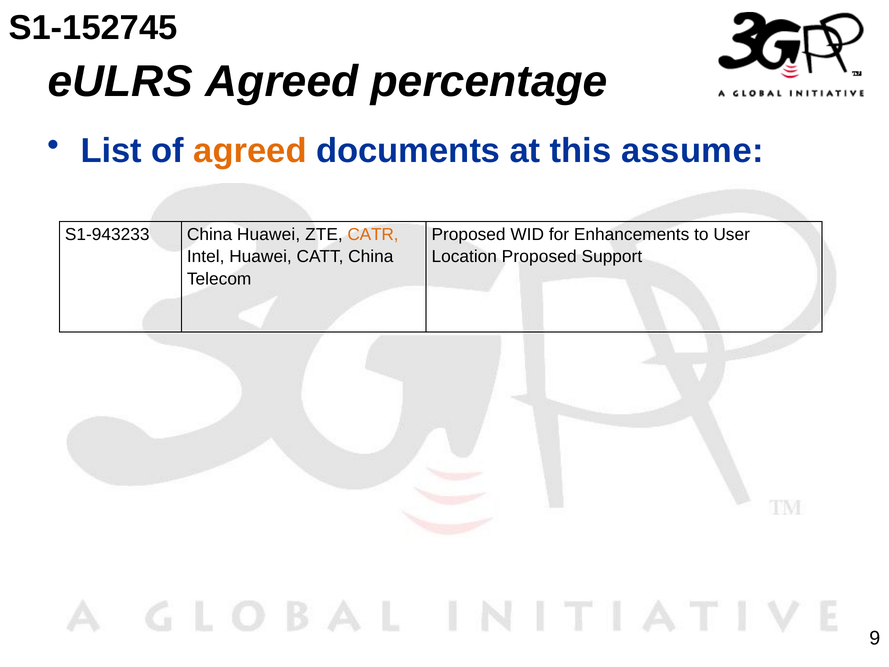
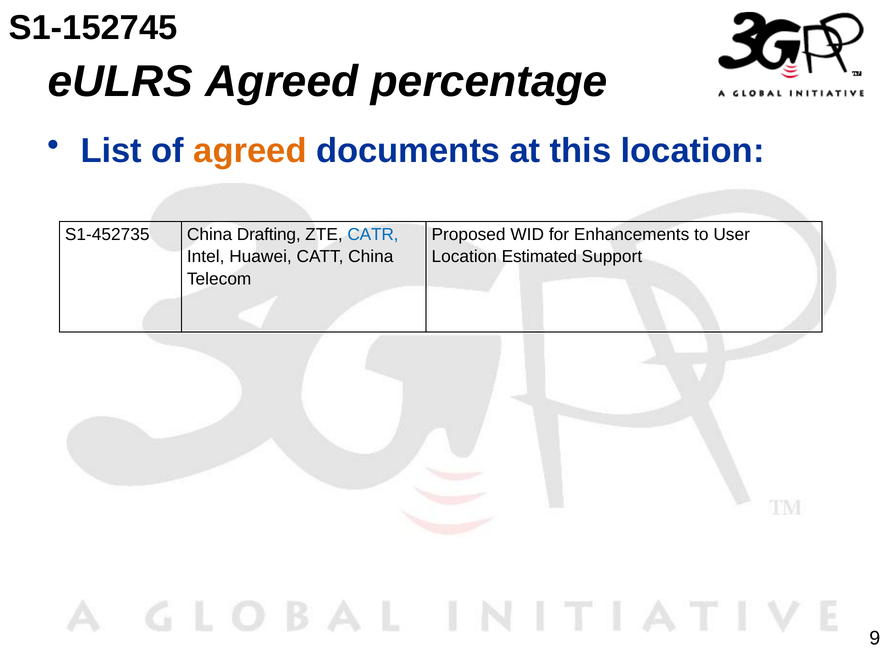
this assume: assume -> location (693, 151)
S1-943233: S1-943233 -> S1-452735 (107, 234)
China Huawei: Huawei -> Drafting (269, 234)
CATR colour: orange -> blue (373, 234)
Location Proposed: Proposed -> Estimated (539, 257)
